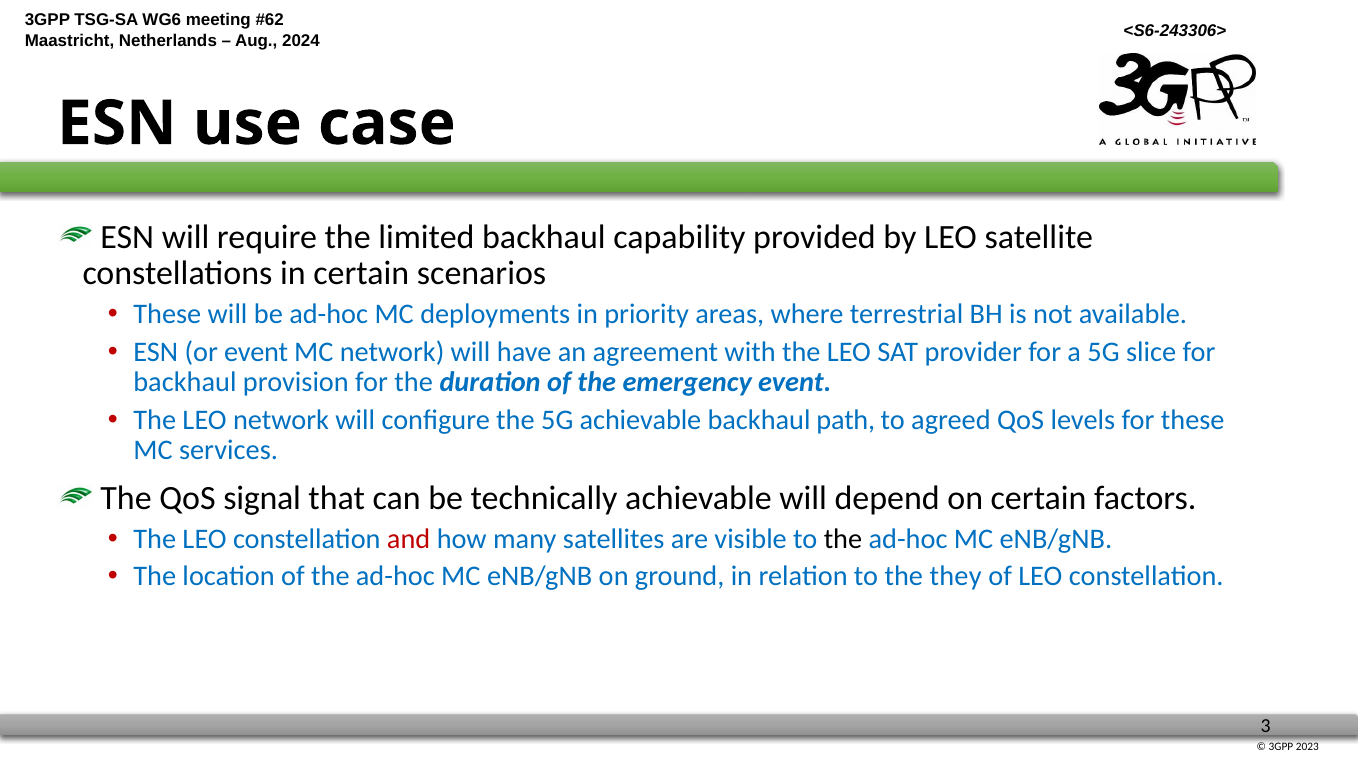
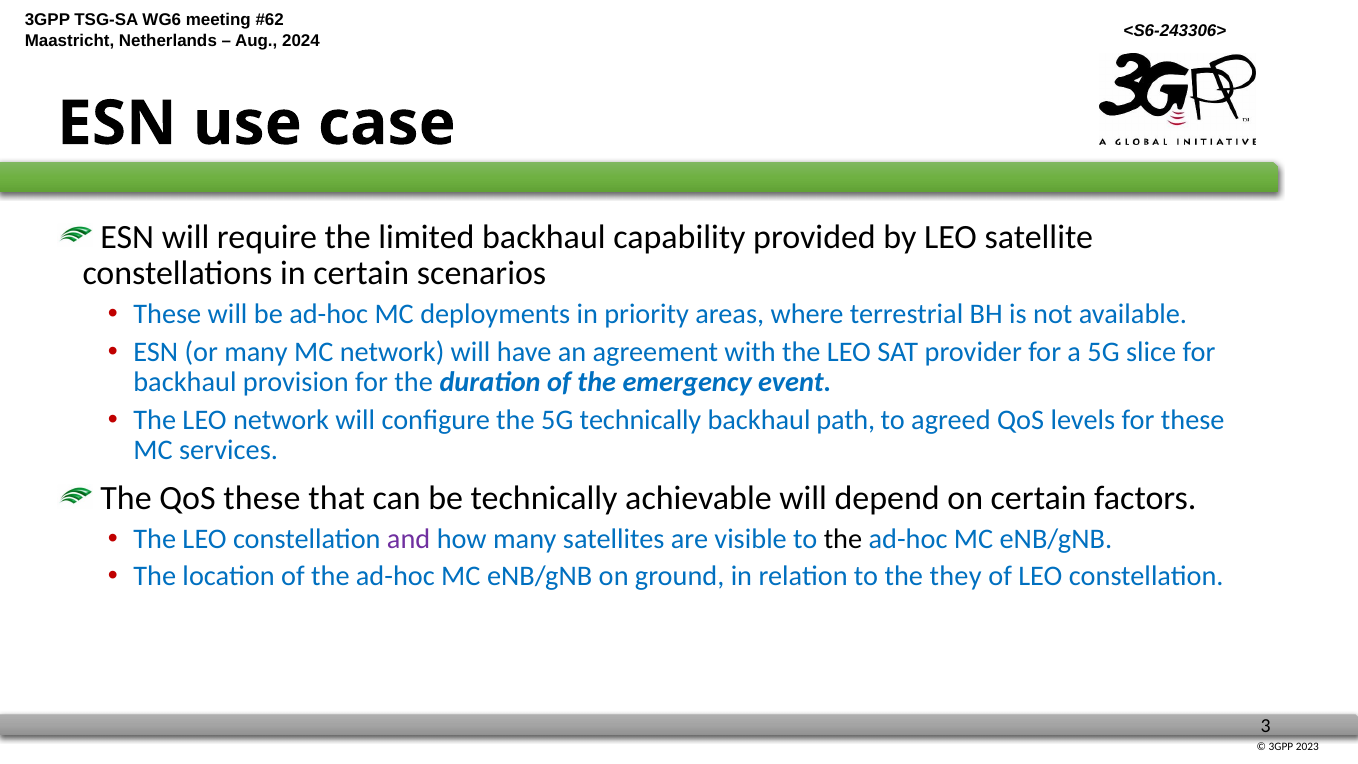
or event: event -> many (256, 352)
5G achievable: achievable -> technically (641, 420)
QoS signal: signal -> these (262, 498)
and colour: red -> purple (409, 539)
